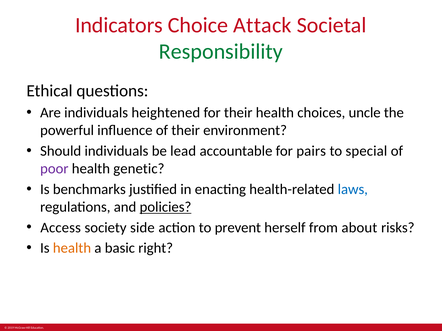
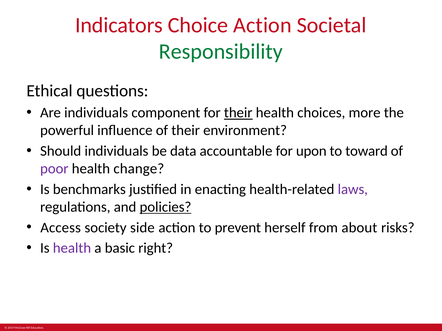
Choice Attack: Attack -> Action (262, 25)
heightened: heightened -> component (166, 113)
their underline: none -> present (238, 113)
uncle: uncle -> more (365, 113)
lead: lead -> data (183, 151)
pairs: pairs -> upon (311, 151)
special: special -> toward (367, 151)
genetic: genetic -> change (139, 169)
laws colour: blue -> purple (353, 190)
health colour: orange -> purple (72, 249)
